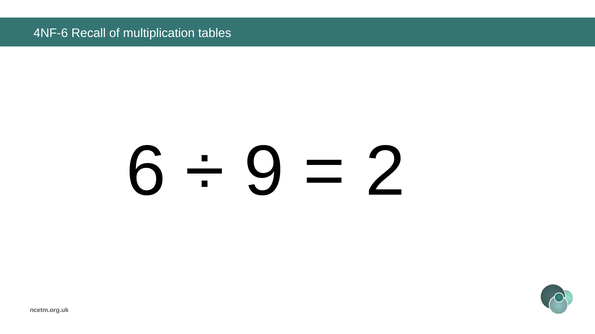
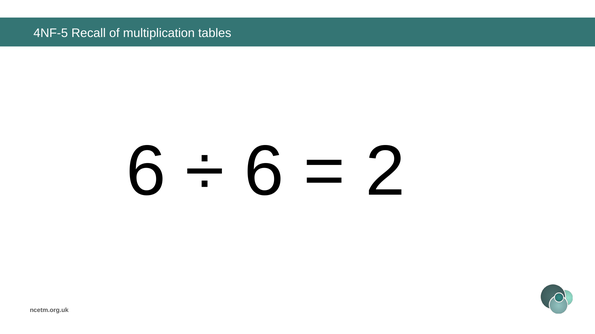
4NF-6: 4NF-6 -> 4NF-5 (51, 33)
9: 9 -> 6 (264, 172)
